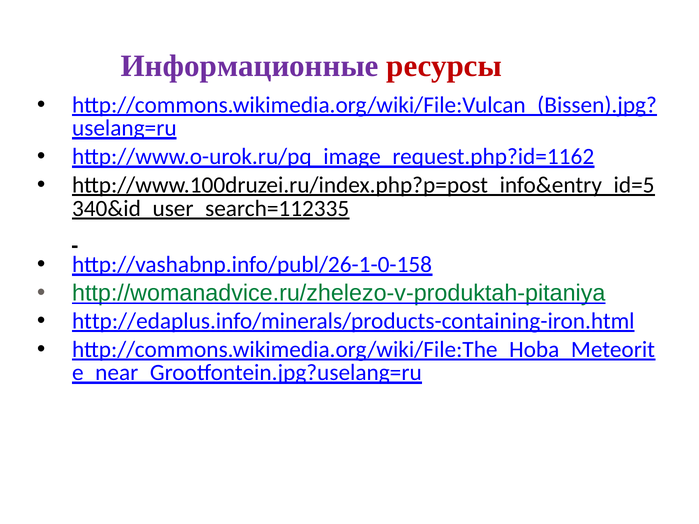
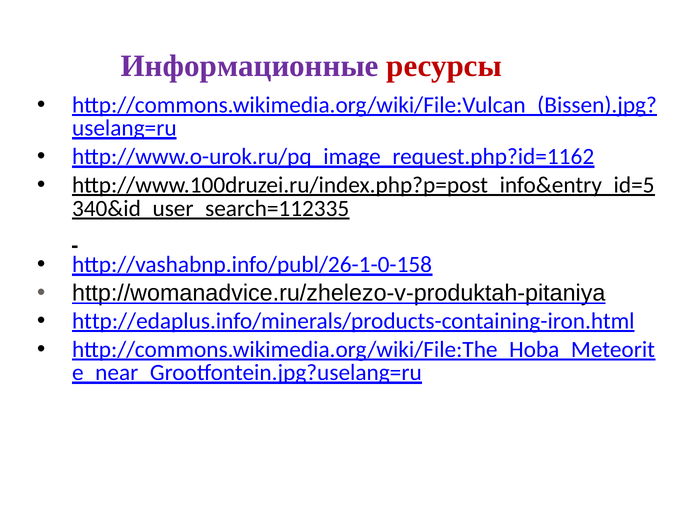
http://womanadvice.ru/zhelezo-v-produktah-pitaniya colour: green -> black (339, 293)
